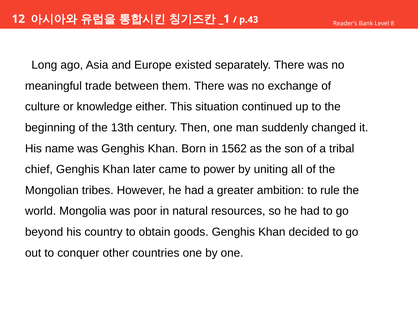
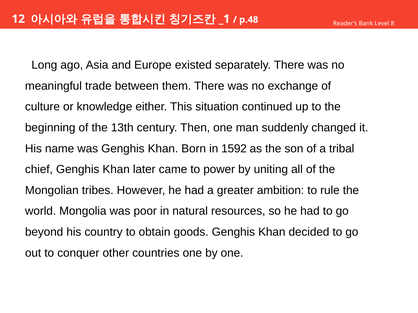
p.43: p.43 -> p.48 (249, 20)
1562: 1562 -> 1592 (234, 149)
